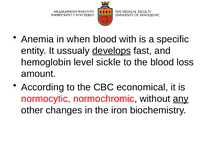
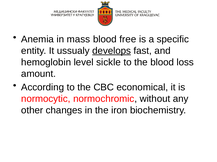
when: when -> mass (78, 39)
with: with -> free (128, 39)
any underline: present -> none (181, 99)
